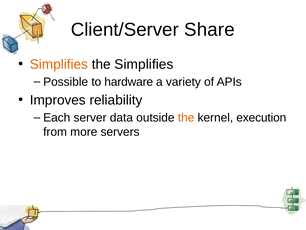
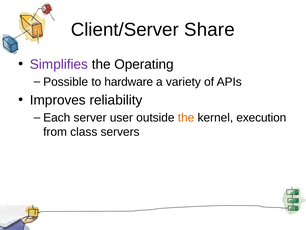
Simplifies colour: orange -> purple (59, 64)
the Simplifies: Simplifies -> Operating (144, 64)
data: data -> user (121, 117)
more: more -> class (84, 132)
